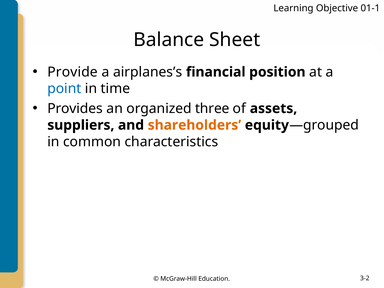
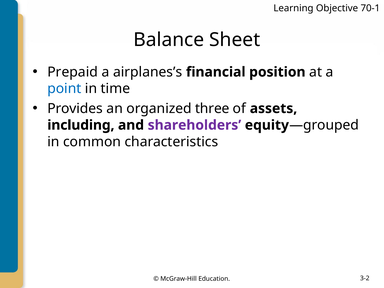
01-1: 01-1 -> 70-1 (370, 8)
Provide: Provide -> Prepaid (73, 72)
suppliers: suppliers -> including (81, 125)
shareholders colour: orange -> purple (194, 125)
